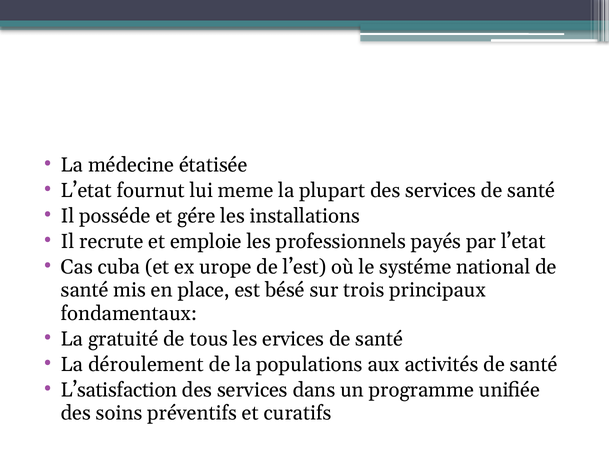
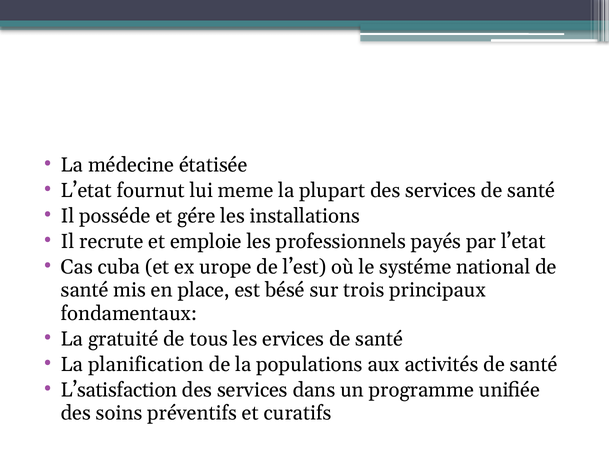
déroulement: déroulement -> planification (146, 364)
